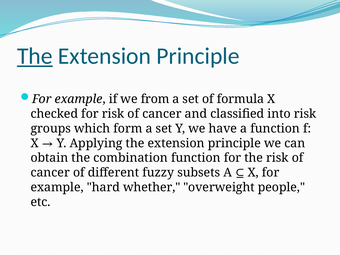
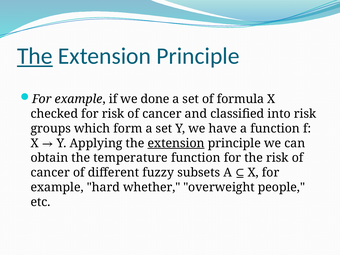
from: from -> done (155, 99)
extension underline: none -> present (176, 143)
combination: combination -> temperature (131, 158)
